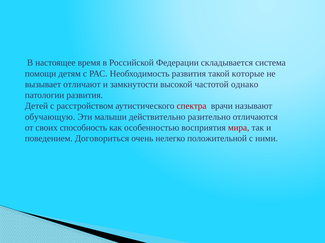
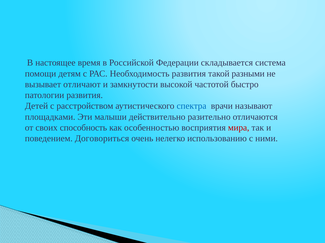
которые: которые -> разными (248, 74)
однако: однако -> быстро (245, 85)
спектра colour: red -> blue (192, 106)
обучающую: обучающую -> площадками (50, 117)
положительной: положительной -> использованию (217, 139)
